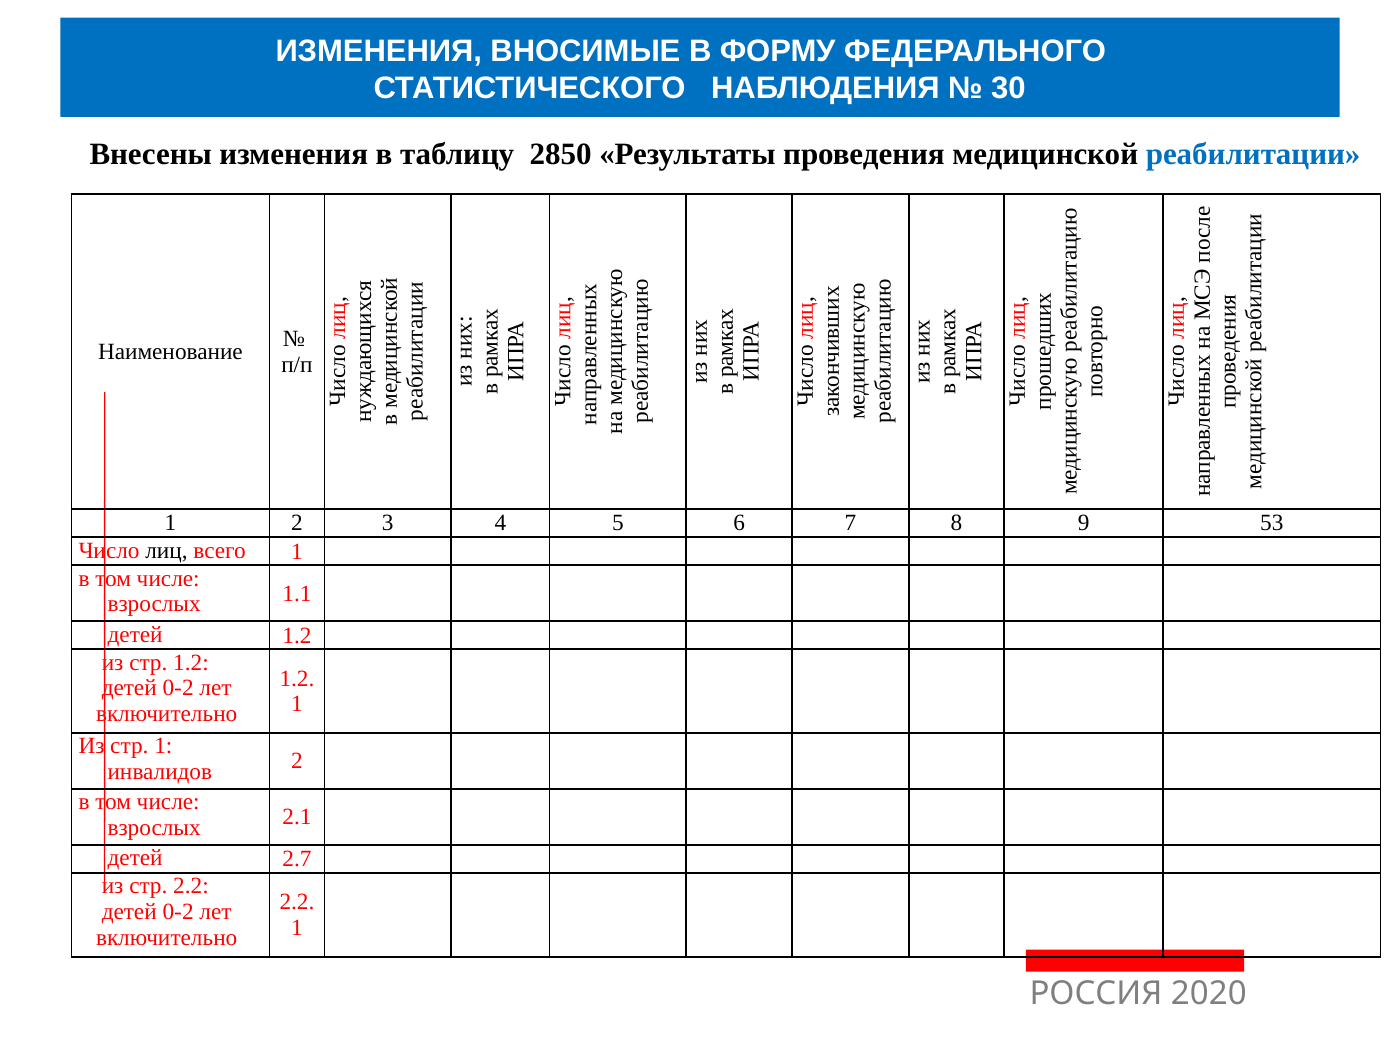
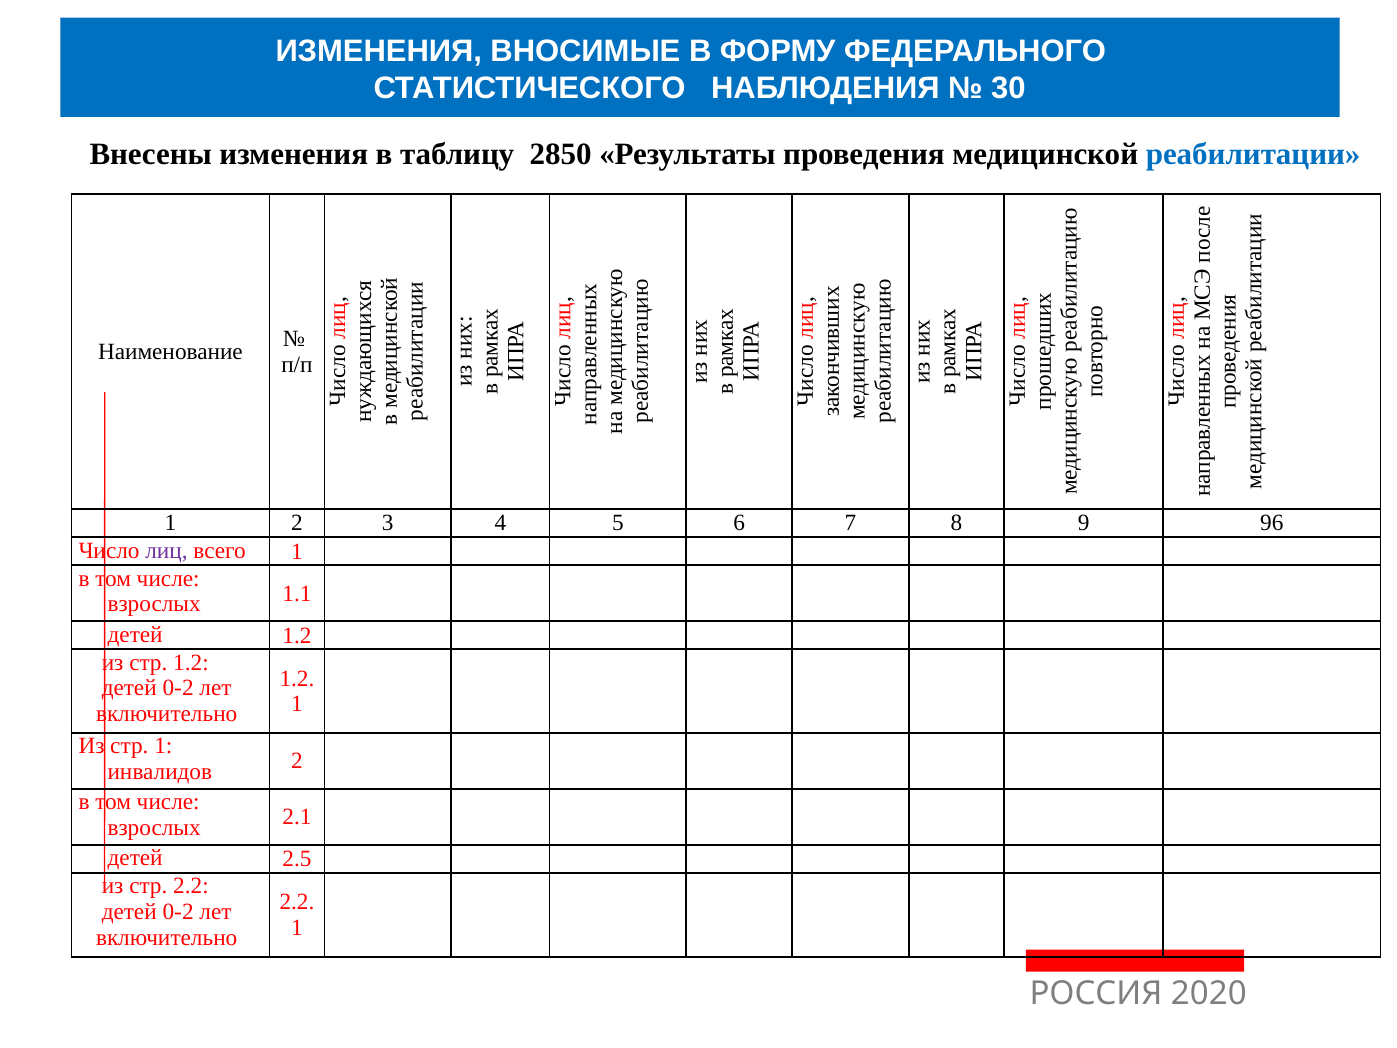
53: 53 -> 96 (1272, 522)
лиц colour: black -> purple (166, 550)
2.7: 2.7 -> 2.5 (297, 859)
